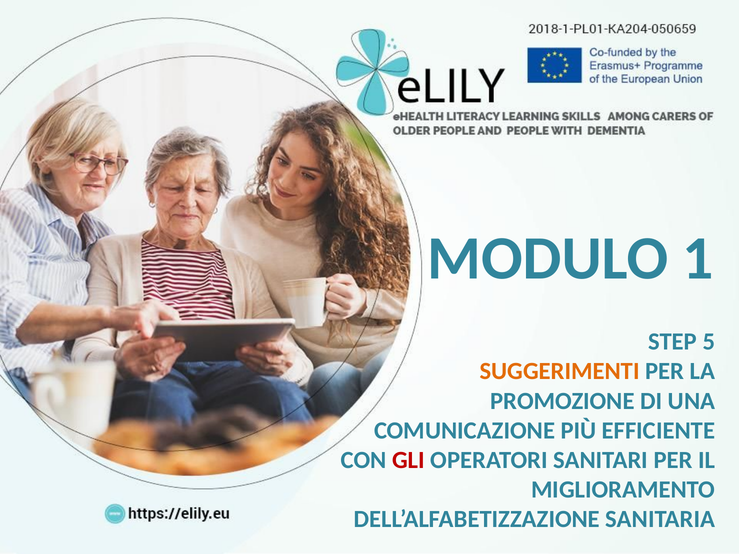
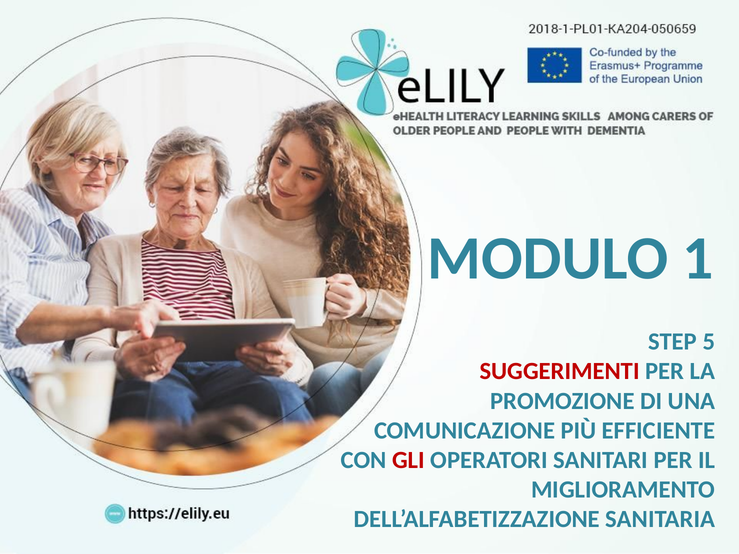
SUGGERIMENTI colour: orange -> red (560, 371)
